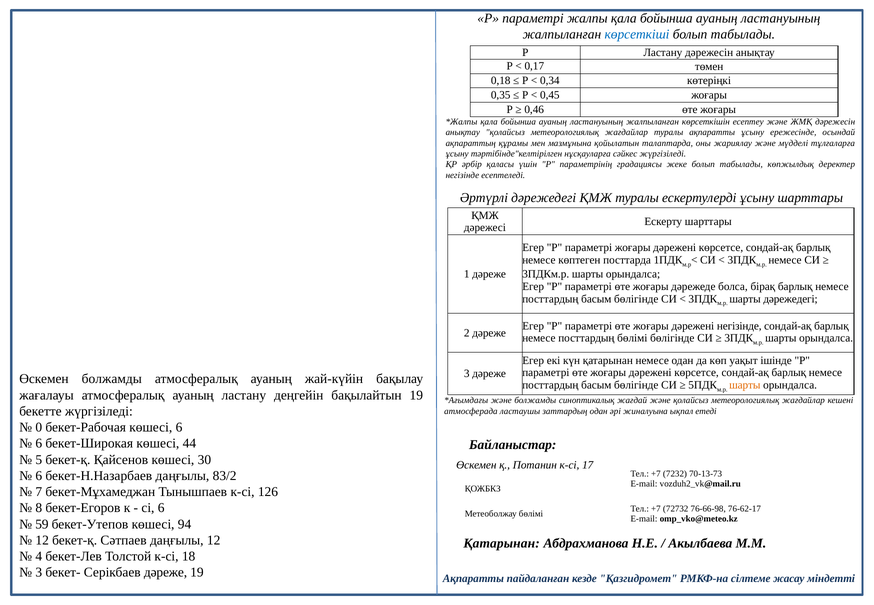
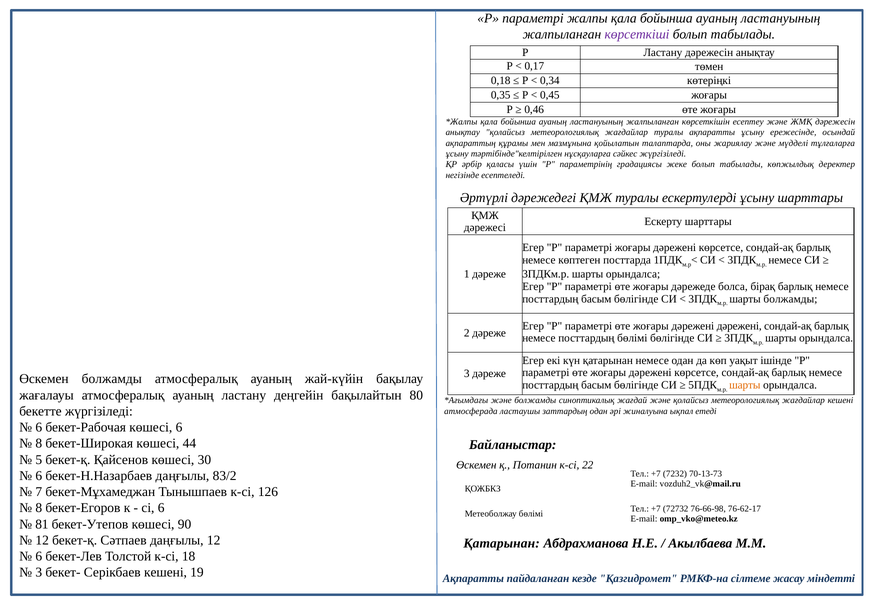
көрсеткіші colour: blue -> purple (637, 34)
шарты дәрежедегі: дәрежедегі -> болжамды (790, 299)
дәрежені негізінде: негізінде -> дәрежені (739, 326)
бақылайтын 19: 19 -> 80 (416, 395)
0: 0 -> 6 (39, 427)
6: 6 -> 8 (39, 444)
17: 17 -> 22 (588, 465)
59: 59 -> 81 (42, 524)
94: 94 -> 90 (185, 524)
4: 4 -> 6 (39, 556)
Серікбаев дәреже: дәреже -> кешені (166, 573)
